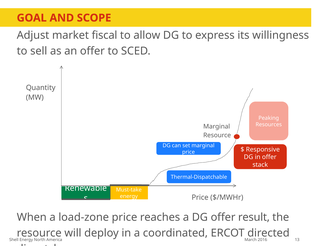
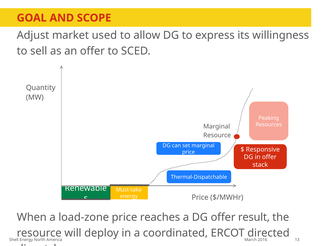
fiscal: fiscal -> used (104, 35)
